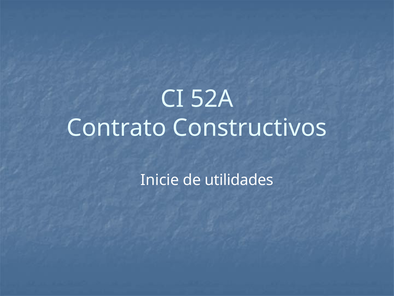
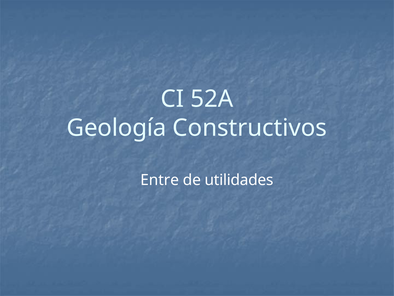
Contrato: Contrato -> Geología (117, 128)
Inicie: Inicie -> Entre (160, 180)
